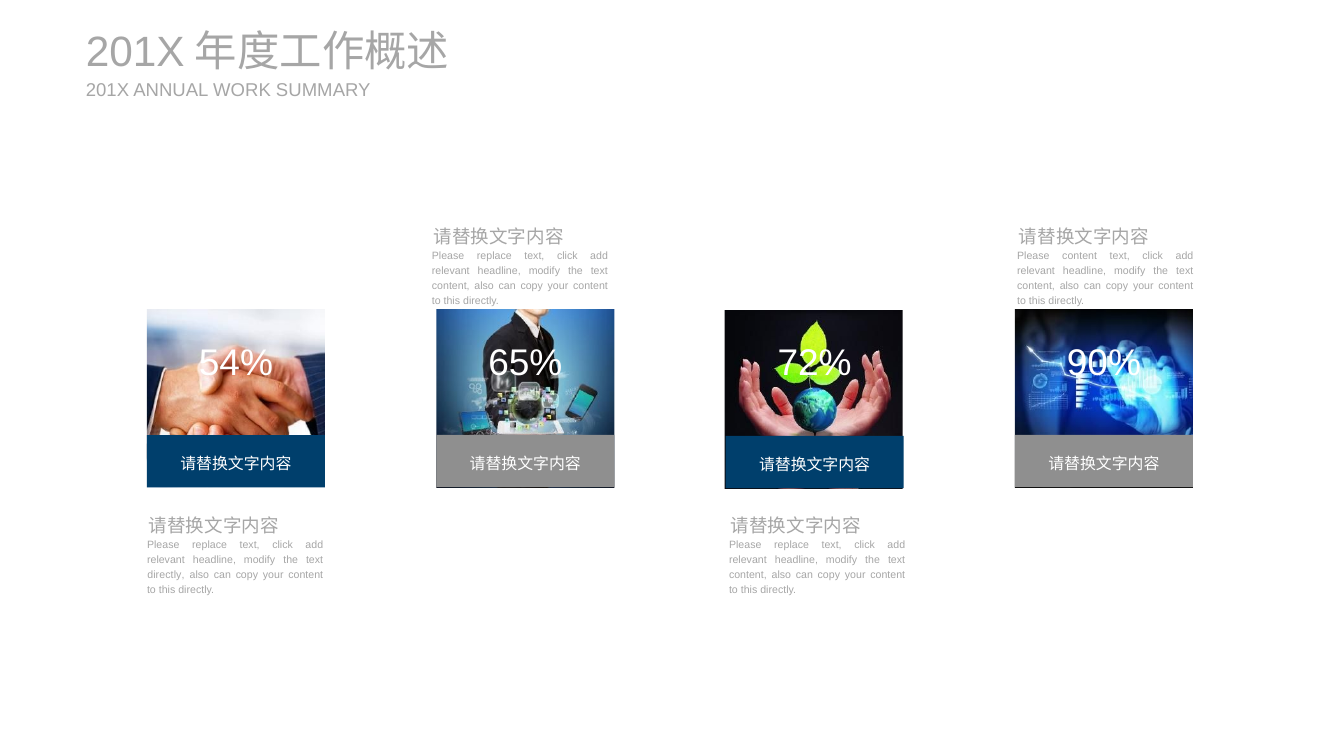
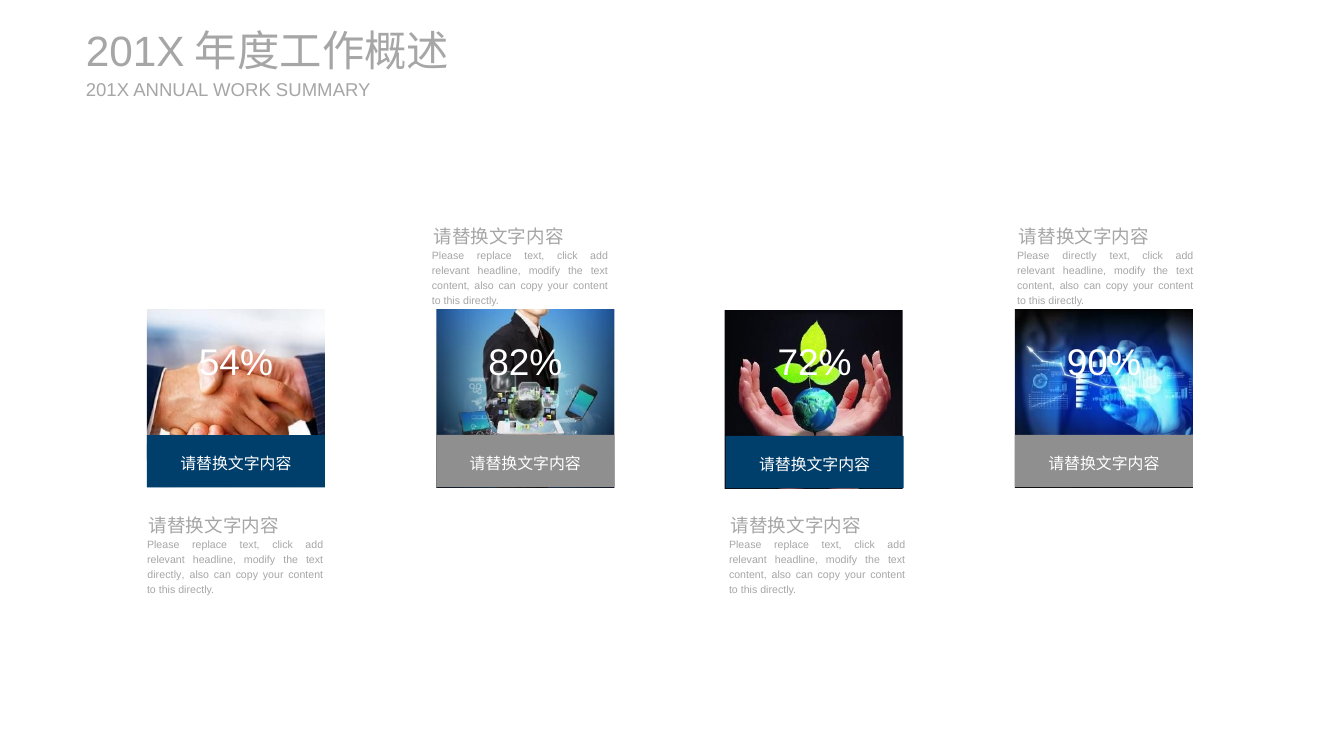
Please content: content -> directly (1080, 256)
65%: 65% -> 82% (525, 363)
